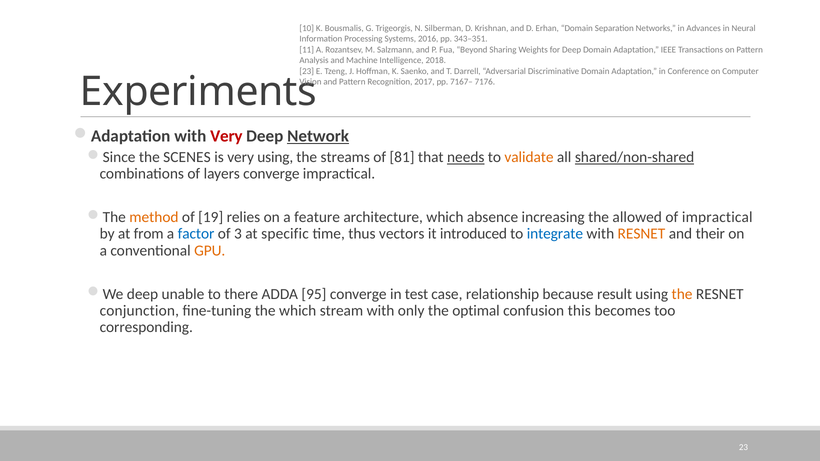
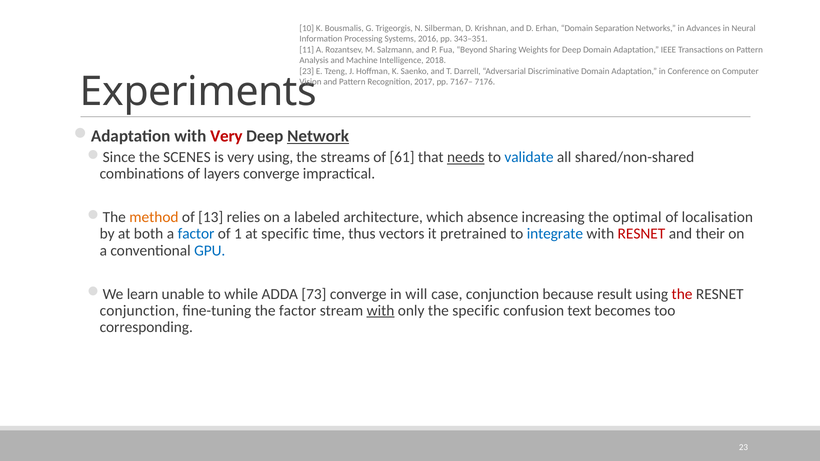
81: 81 -> 61 (402, 157)
validate colour: orange -> blue (529, 157)
shared/non-shared underline: present -> none (635, 157)
19: 19 -> 13 (211, 217)
feature: feature -> labeled (317, 217)
allowed: allowed -> optimal (637, 217)
of impractical: impractical -> localisation (717, 217)
from: from -> both (149, 234)
3: 3 -> 1 (238, 234)
introduced: introduced -> pretrained (473, 234)
RESNET colour: orange -> red (641, 234)
GPU colour: orange -> blue (210, 251)
deep: deep -> learn (143, 294)
there: there -> while (241, 294)
95: 95 -> 73 (314, 294)
test: test -> will (416, 294)
case relationship: relationship -> conjunction (503, 294)
the colour: orange -> red (682, 294)
the which: which -> factor (298, 311)
with underline: none -> present (381, 311)
the optimal: optimal -> specific (476, 311)
this: this -> text (579, 311)
